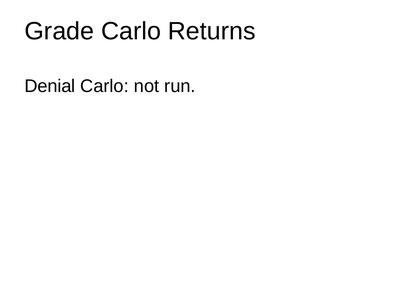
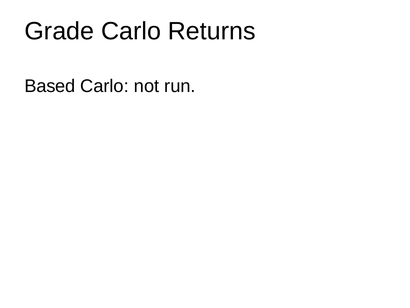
Denial: Denial -> Based (50, 86)
